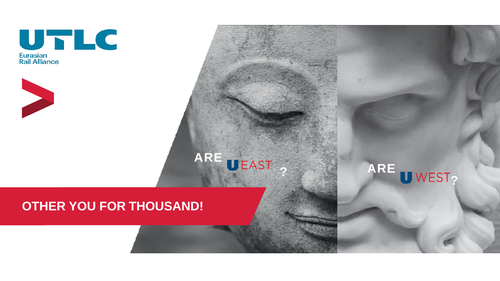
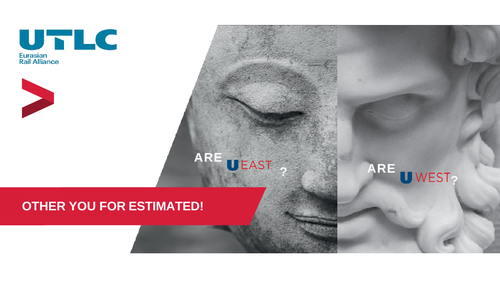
THOUSAND: THOUSAND -> ESTIMATED (166, 206)
